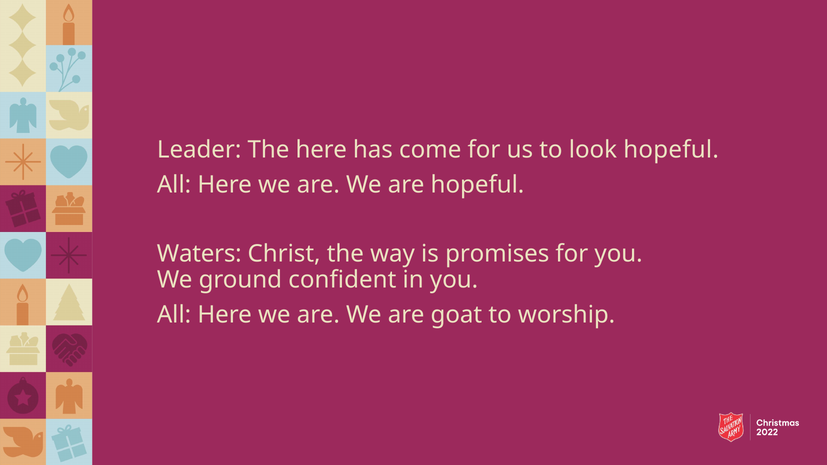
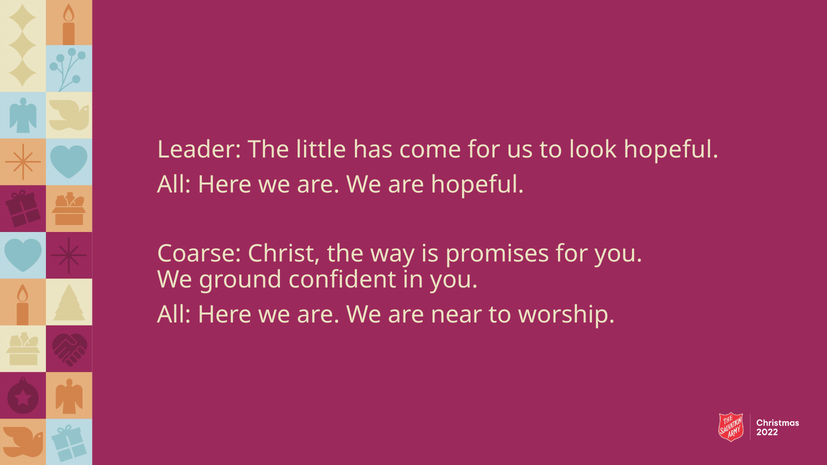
The here: here -> little (321, 150)
Waters: Waters -> Coarse (199, 254)
goat: goat -> near (456, 315)
